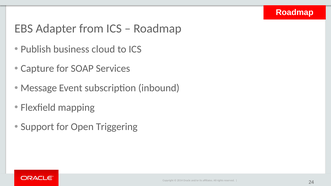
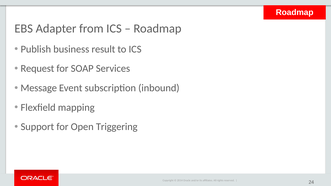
cloud: cloud -> result (103, 49)
Capture: Capture -> Request (37, 69)
